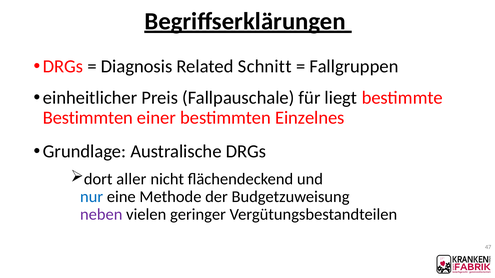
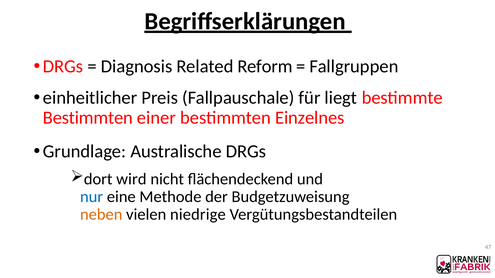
Schnitt: Schnitt -> Reform (265, 66)
aller: aller -> wird (131, 179)
neben colour: purple -> orange (101, 215)
geringer: geringer -> niedrige (198, 215)
